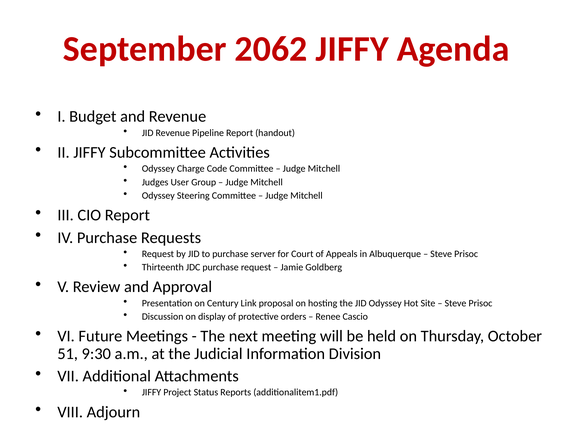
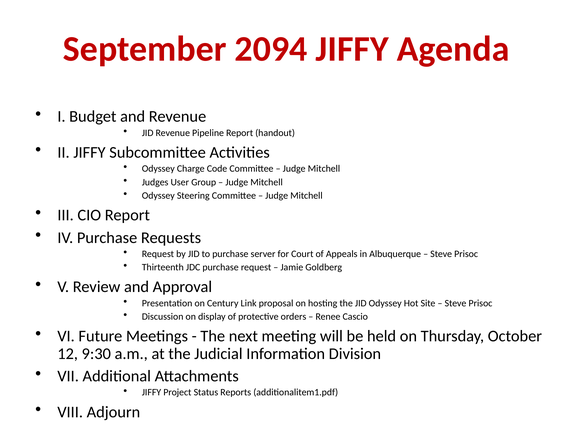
2062: 2062 -> 2094 (271, 49)
51: 51 -> 12 (68, 354)
